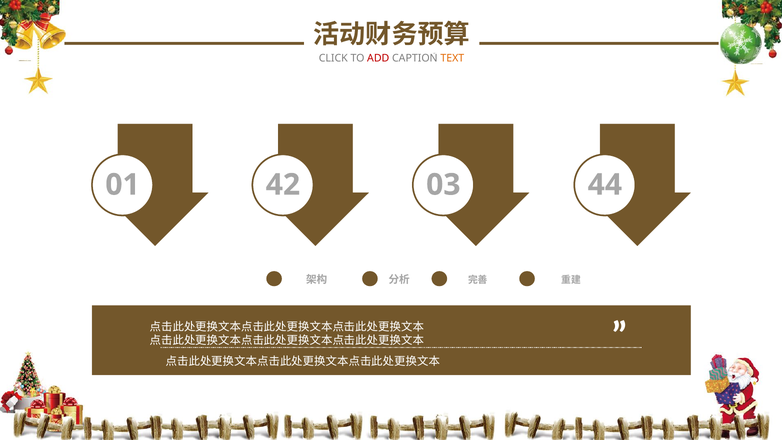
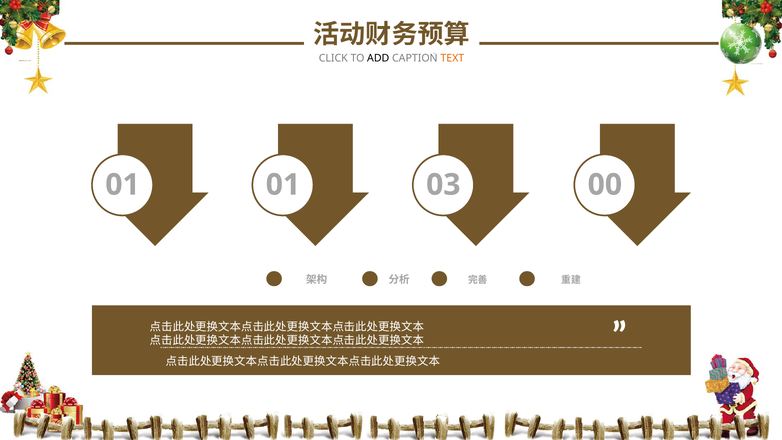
ADD colour: red -> black (378, 58)
01 42: 42 -> 01 (283, 185)
44: 44 -> 00 (605, 185)
